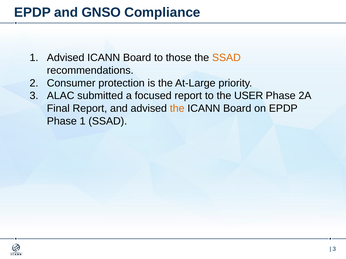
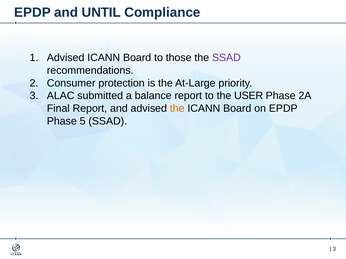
GNSO: GNSO -> UNTIL (101, 12)
SSAD colour: orange -> purple (226, 58)
focused: focused -> balance (153, 96)
Phase 1: 1 -> 5 (83, 121)
